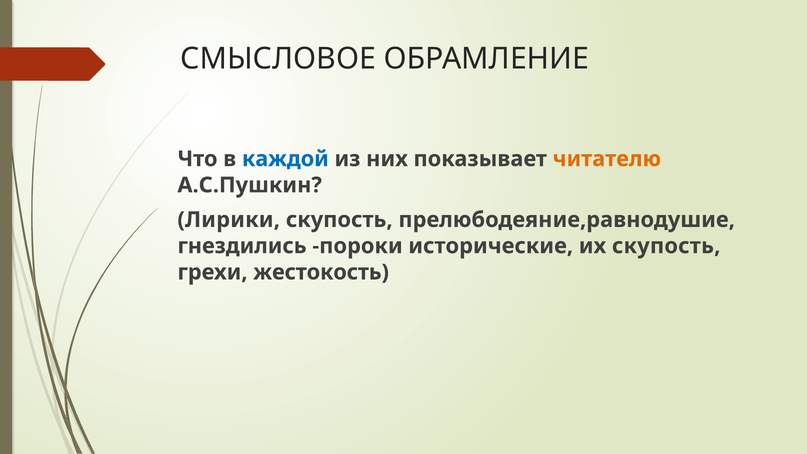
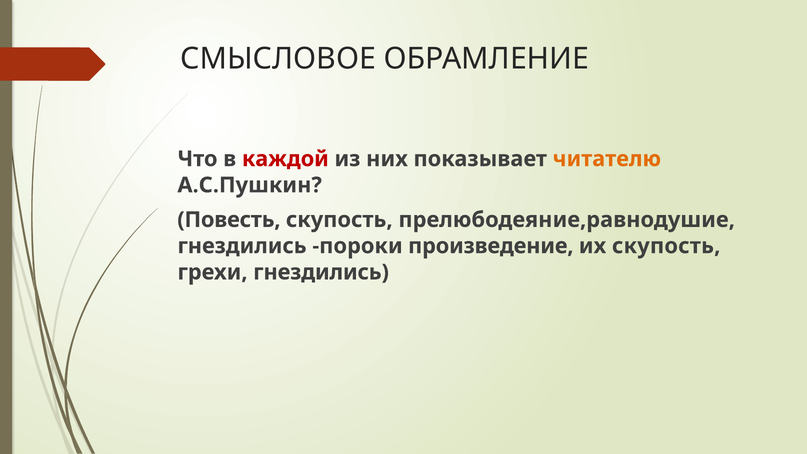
каждой colour: blue -> red (285, 159)
Лирики: Лирики -> Повесть (229, 220)
исторические: исторические -> произведение (491, 246)
грехи жестокость: жестокость -> гнездились (321, 272)
